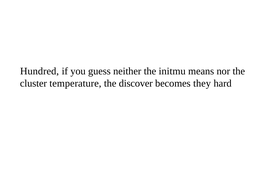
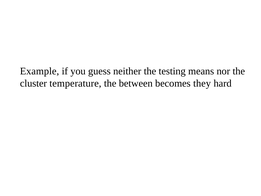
Hundred: Hundred -> Example (40, 71)
initmu: initmu -> testing (172, 71)
discover: discover -> between (136, 83)
